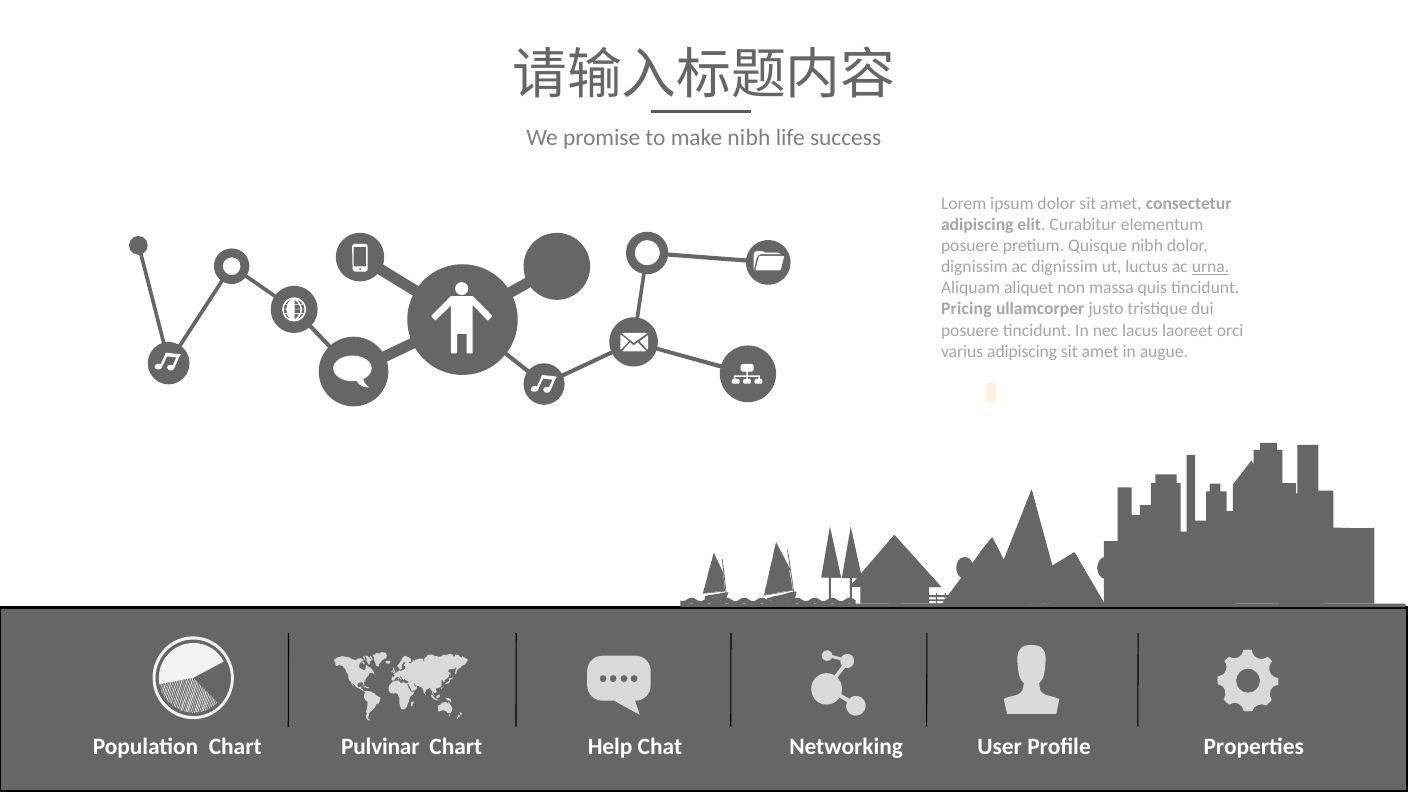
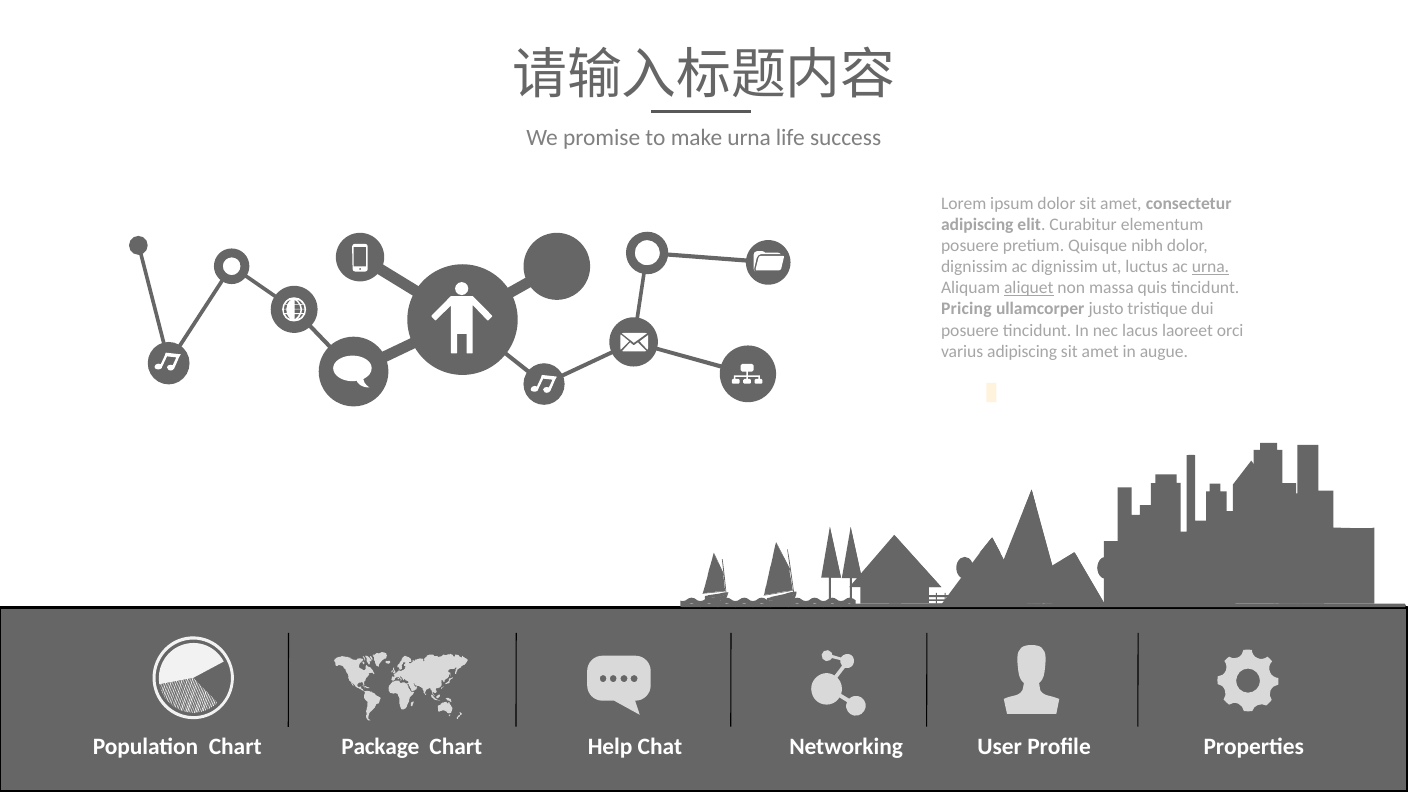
make nibh: nibh -> urna (749, 138)
aliquet underline: none -> present (1029, 288)
Pulvinar: Pulvinar -> Package (380, 747)
